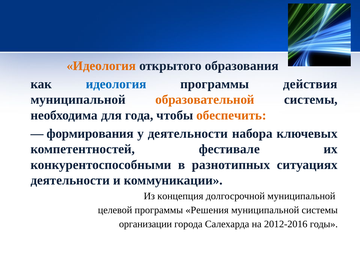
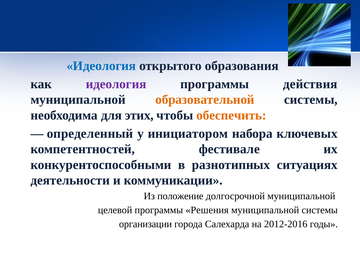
Идеология colour: orange -> blue (101, 66)
идеология colour: blue -> purple (116, 84)
года: года -> этих (139, 115)
формирования: формирования -> определенный (90, 134)
у деятельности: деятельности -> инициатором (188, 134)
концепция: концепция -> положение (180, 196)
